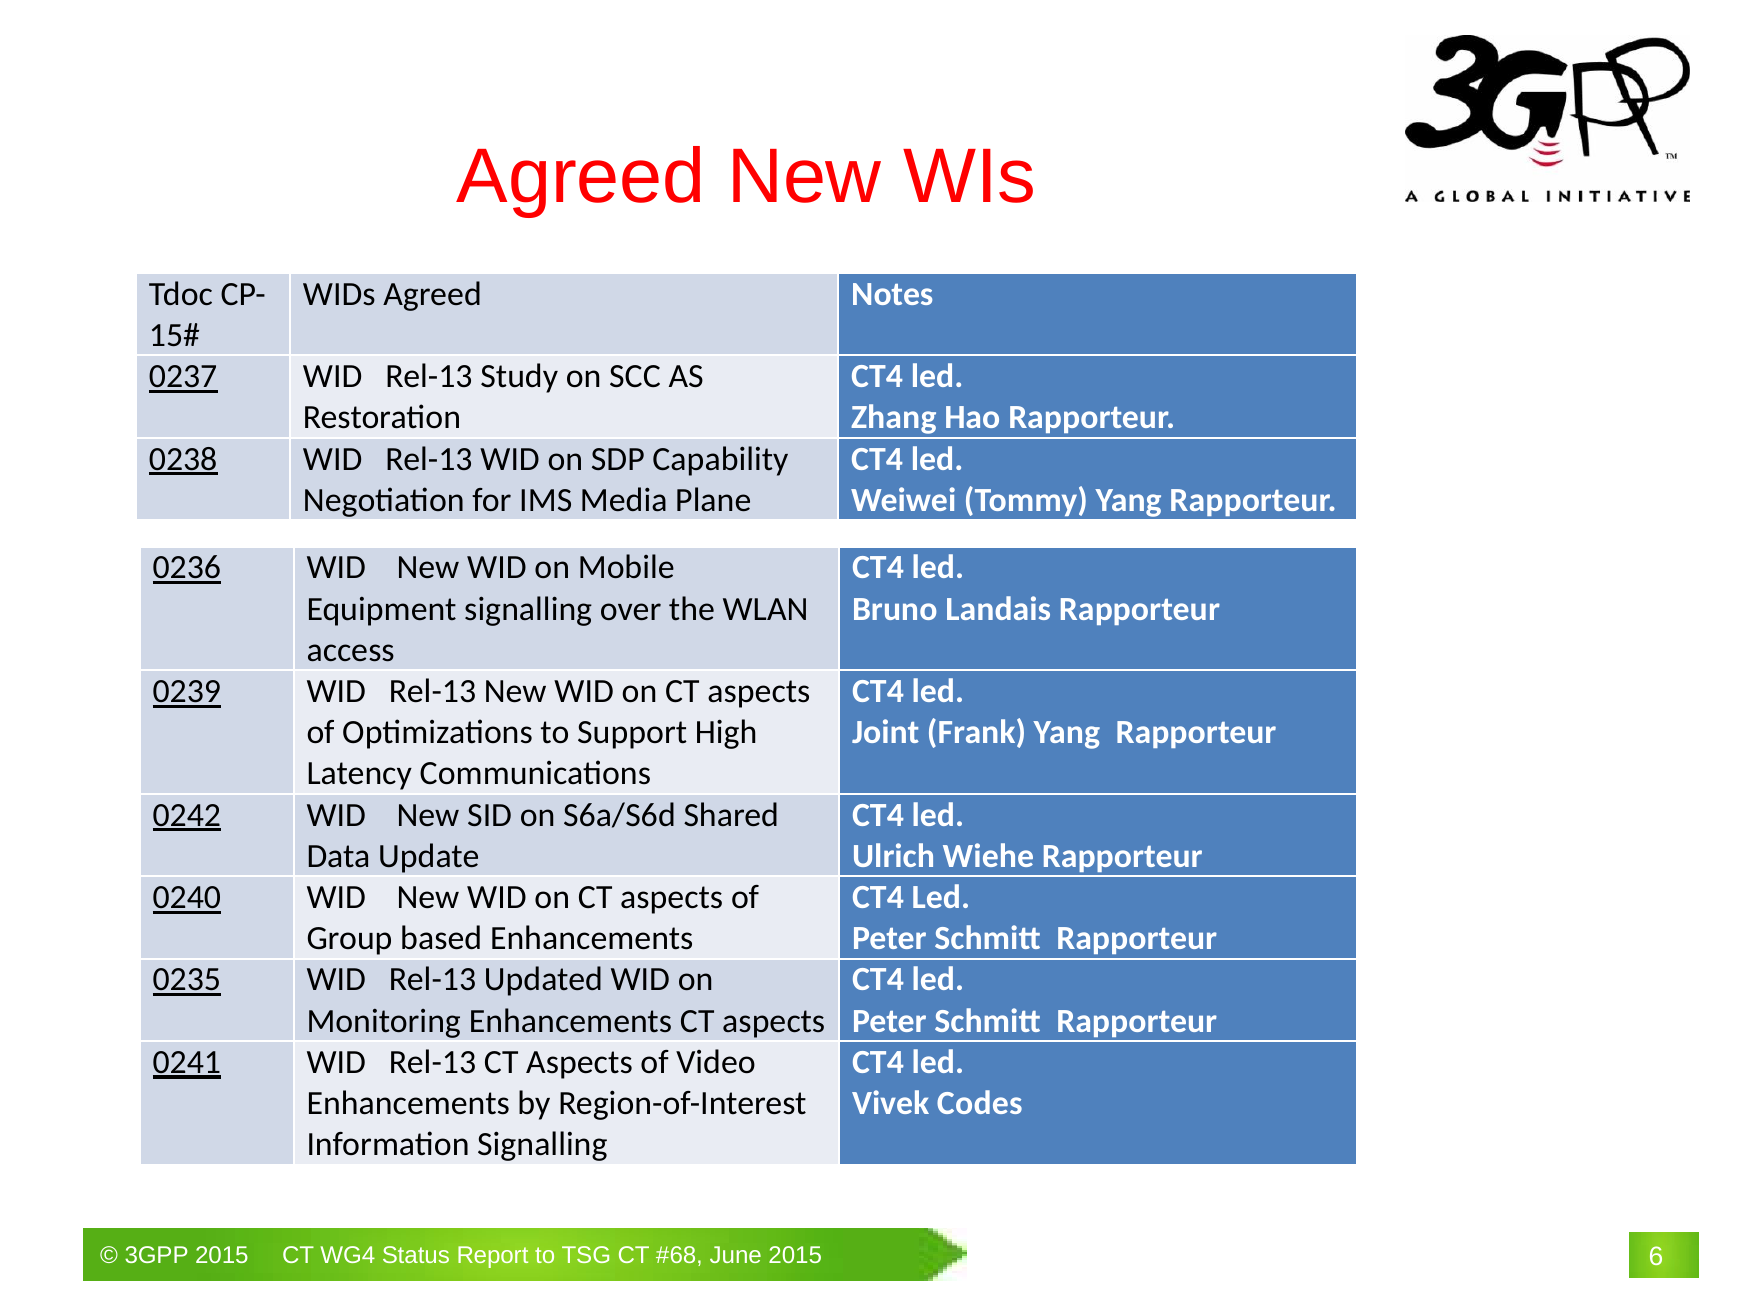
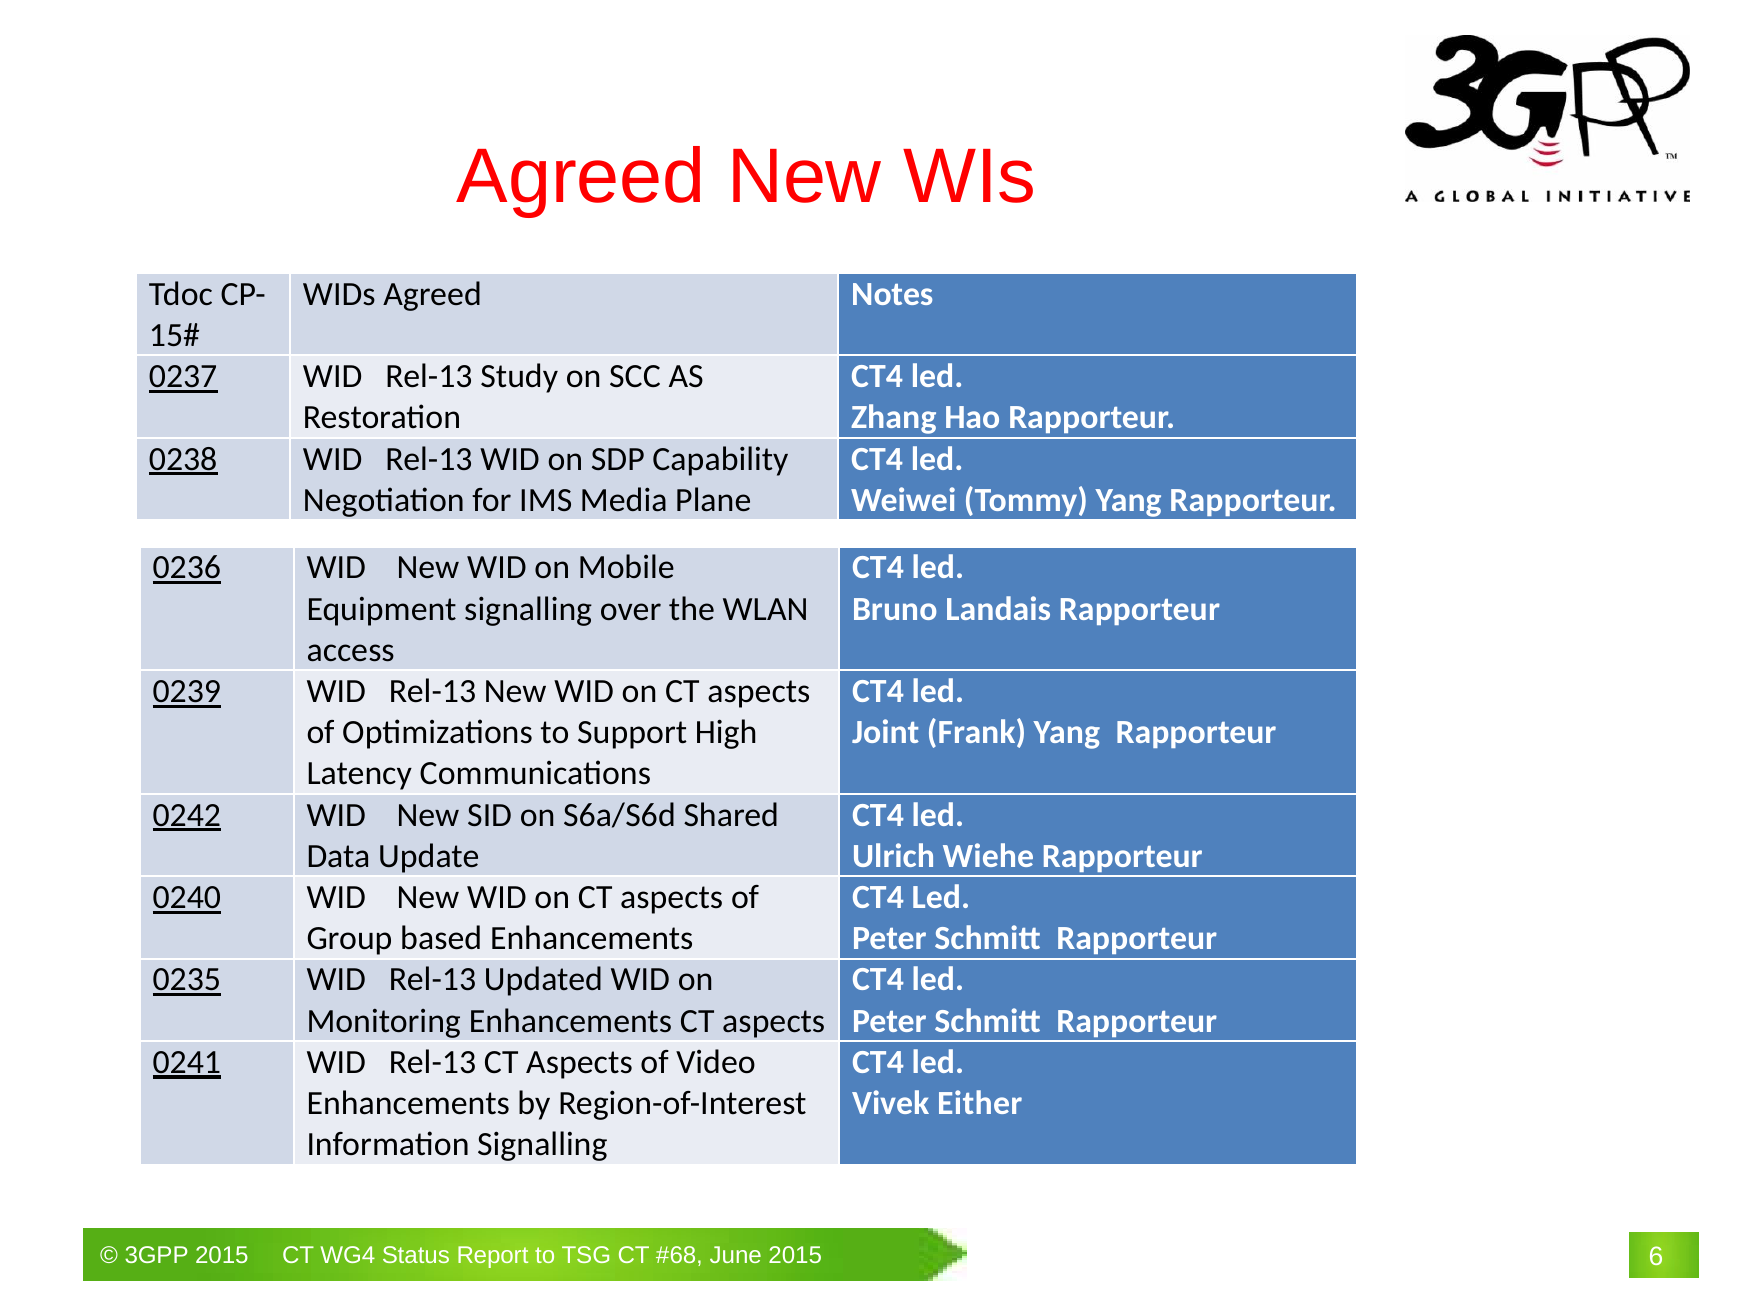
Codes: Codes -> Either (980, 1103)
